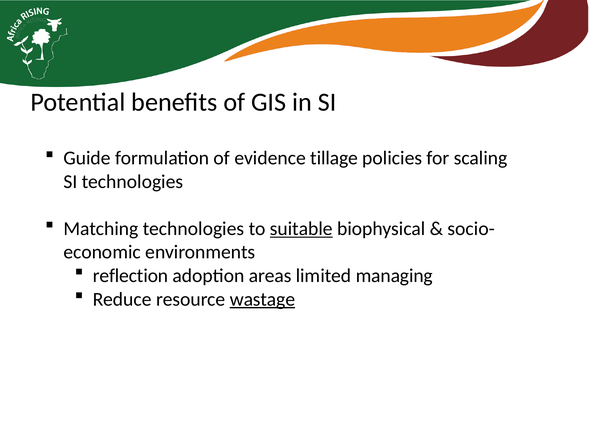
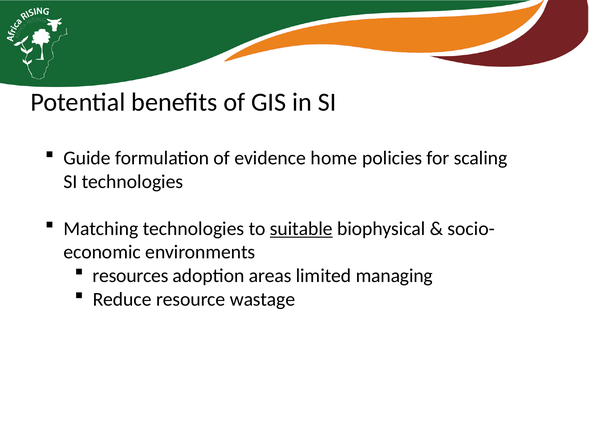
tillage: tillage -> home (334, 158)
reflection: reflection -> resources (131, 276)
wastage underline: present -> none (262, 300)
